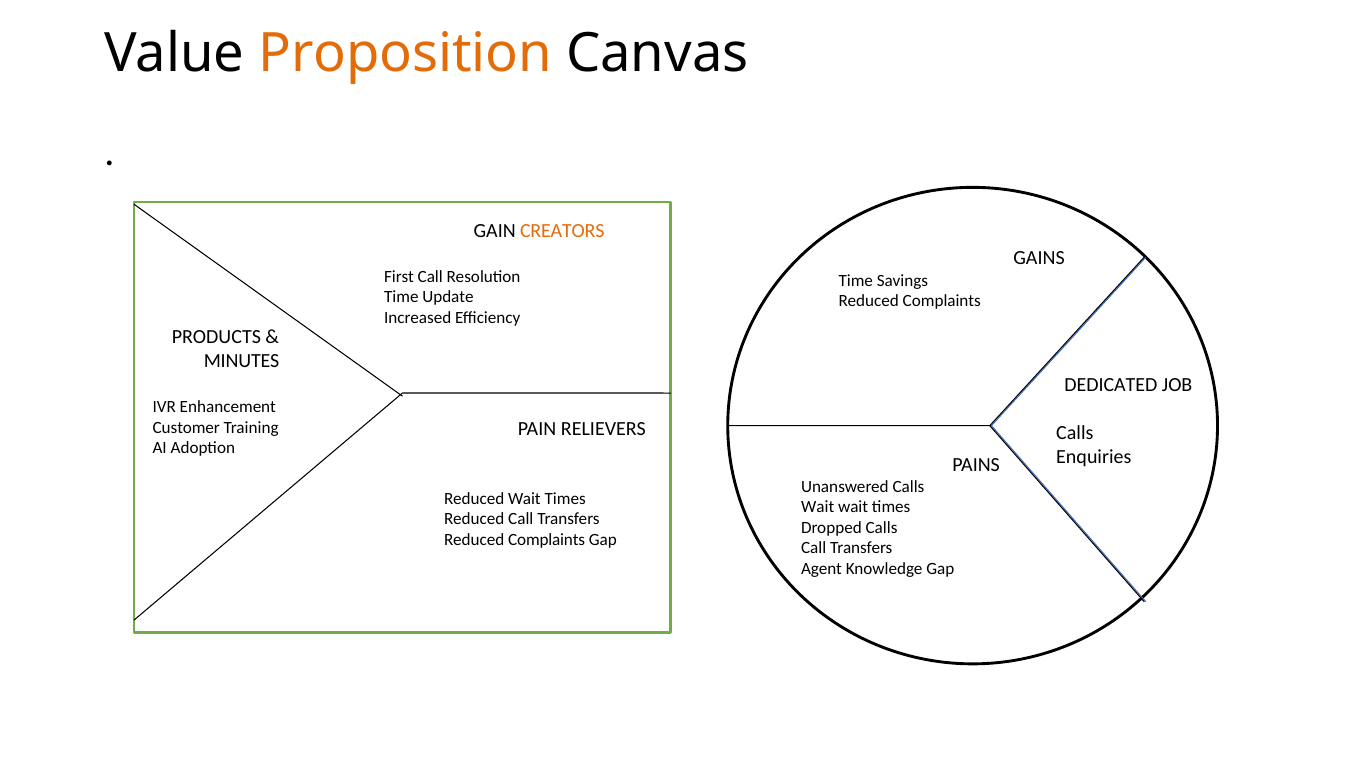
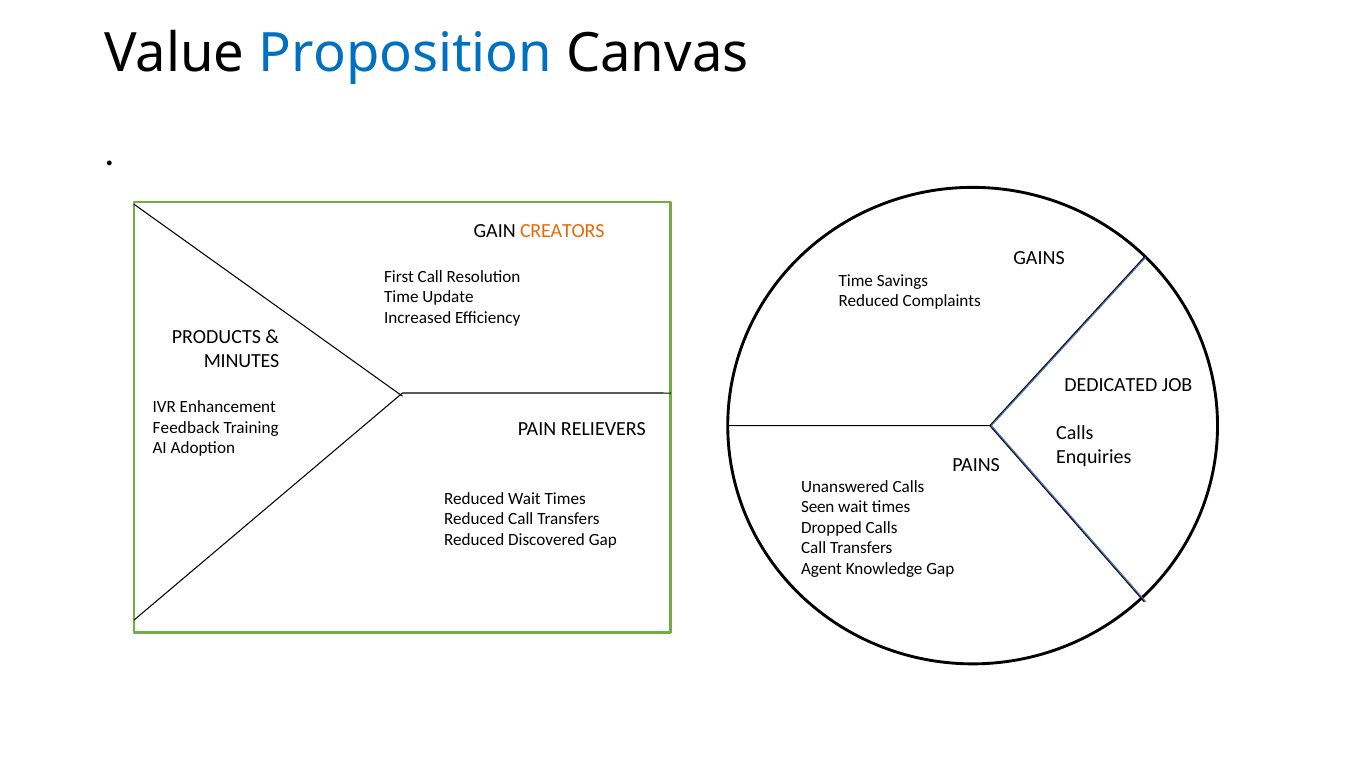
Proposition colour: orange -> blue (405, 53)
Customer: Customer -> Feedback (186, 428)
Wait: Wait -> Seen (818, 508)
Complaints: Complaints -> Discovered (547, 540)
